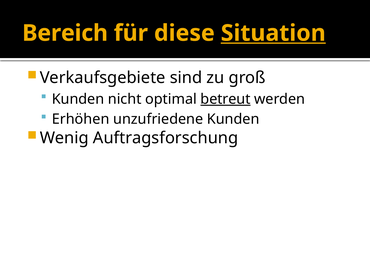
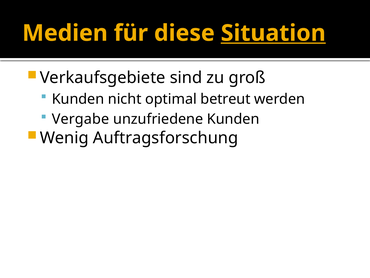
Bereich: Bereich -> Medien (65, 33)
betreut underline: present -> none (225, 99)
Erhöhen: Erhöhen -> Vergabe (81, 119)
